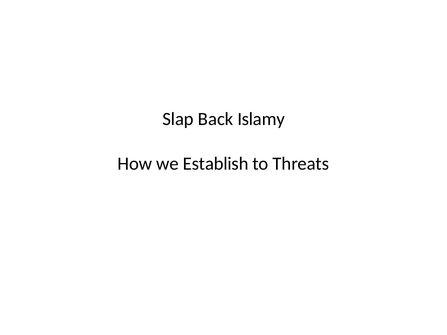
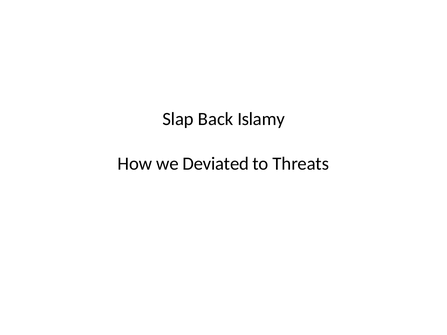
Establish: Establish -> Deviated (216, 164)
